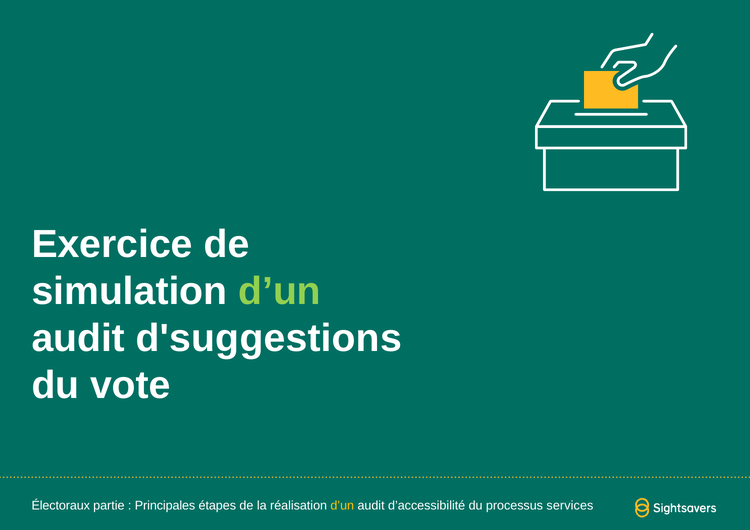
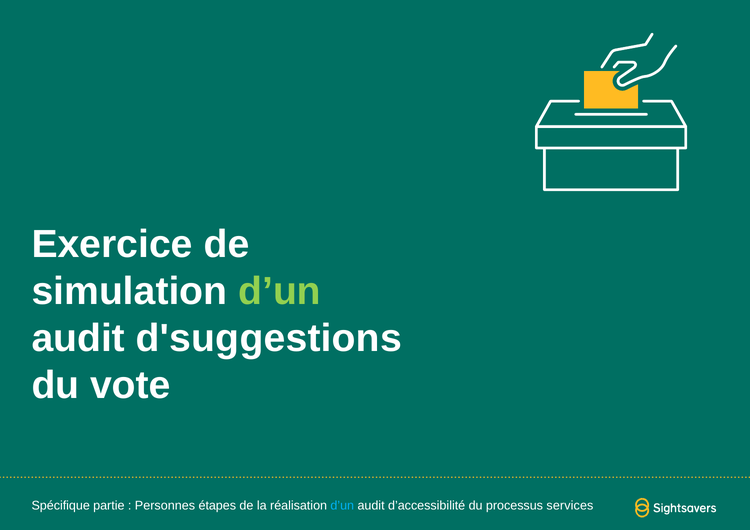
Électoraux: Électoraux -> Spécifique (61, 506)
Principales: Principales -> Personnes (165, 506)
d’un colour: yellow -> light blue (342, 506)
